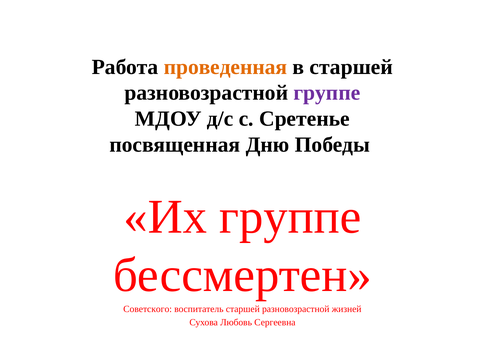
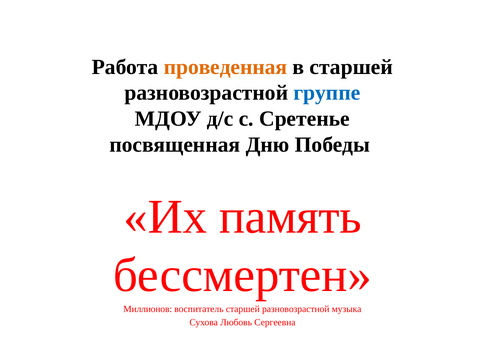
группе colour: purple -> blue (327, 93)
Их группе: группе -> память (290, 217)
Советского: Советского -> Миллионов (148, 309)
жизней: жизней -> музыка (347, 309)
